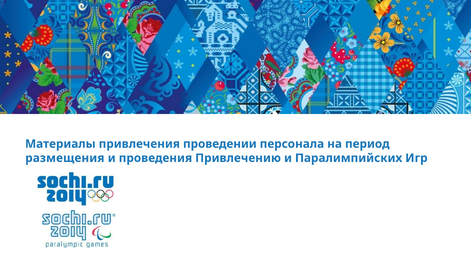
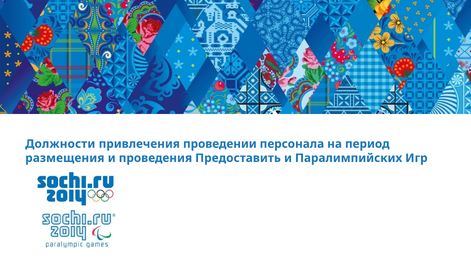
Материалы: Материалы -> Должности (60, 144)
Привлечению: Привлечению -> Предоставить (238, 158)
